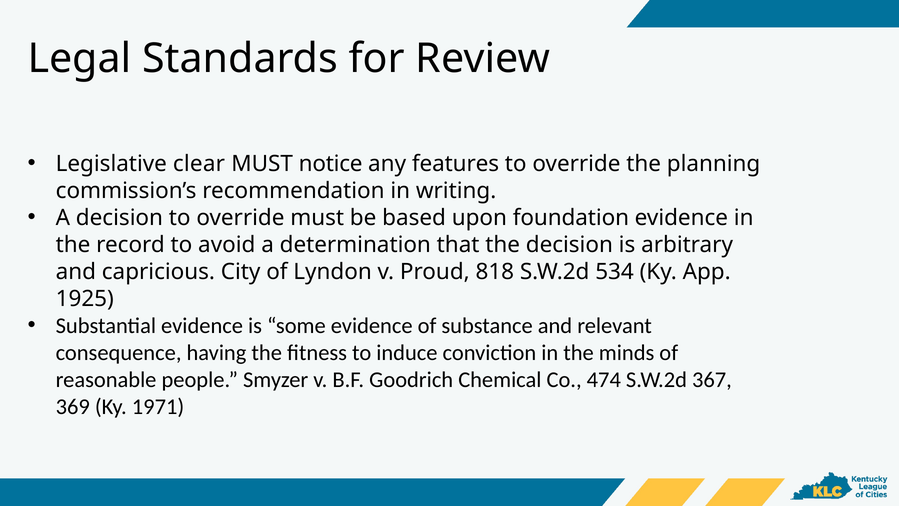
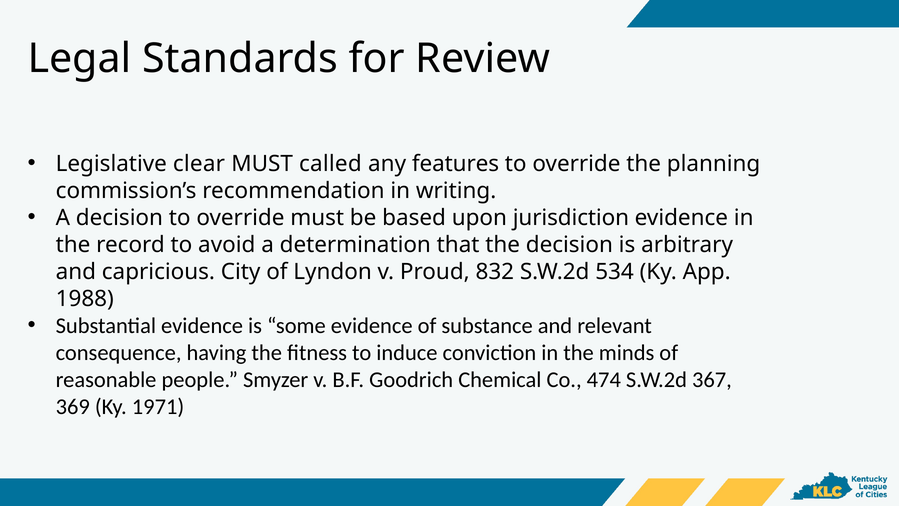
notice: notice -> called (330, 164)
foundation: foundation -> jurisdiction (571, 218)
818: 818 -> 832 (495, 271)
1925: 1925 -> 1988 (85, 298)
